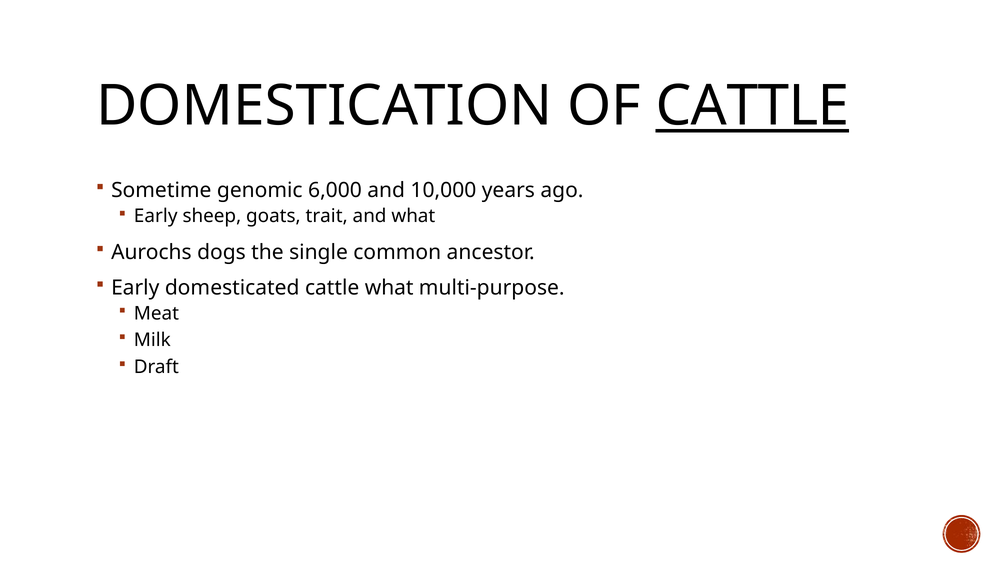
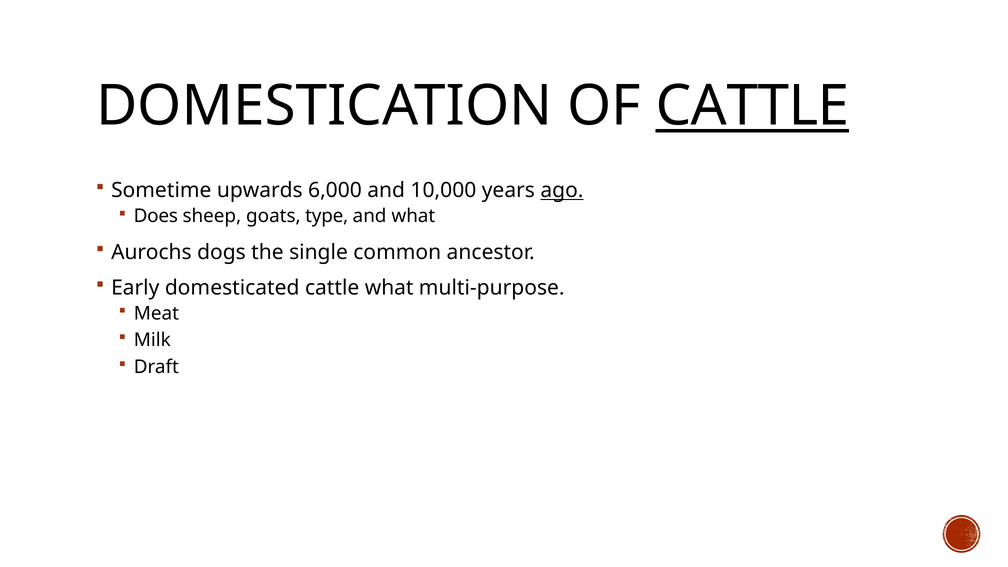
genomic: genomic -> upwards (260, 190)
ago underline: none -> present (562, 190)
Early: Early -> Does (156, 216)
trait: trait -> type (327, 216)
